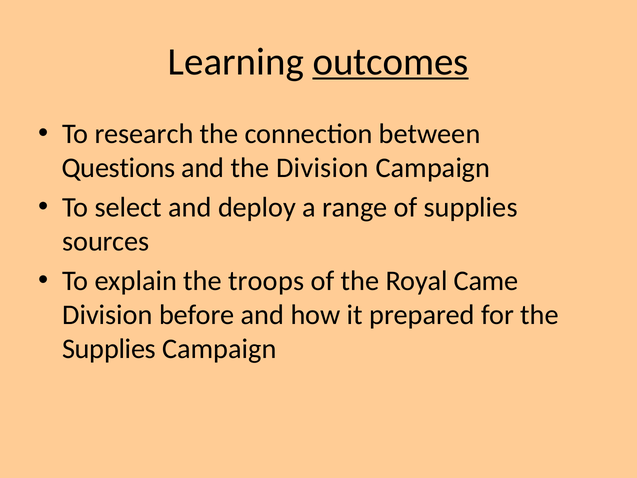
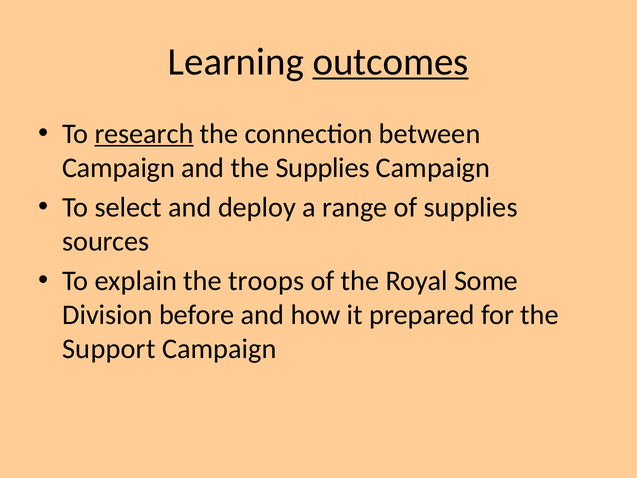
research underline: none -> present (144, 134)
Questions: Questions -> Campaign (119, 168)
the Division: Division -> Supplies (323, 168)
Came: Came -> Some (486, 281)
Supplies: Supplies -> Support (109, 349)
